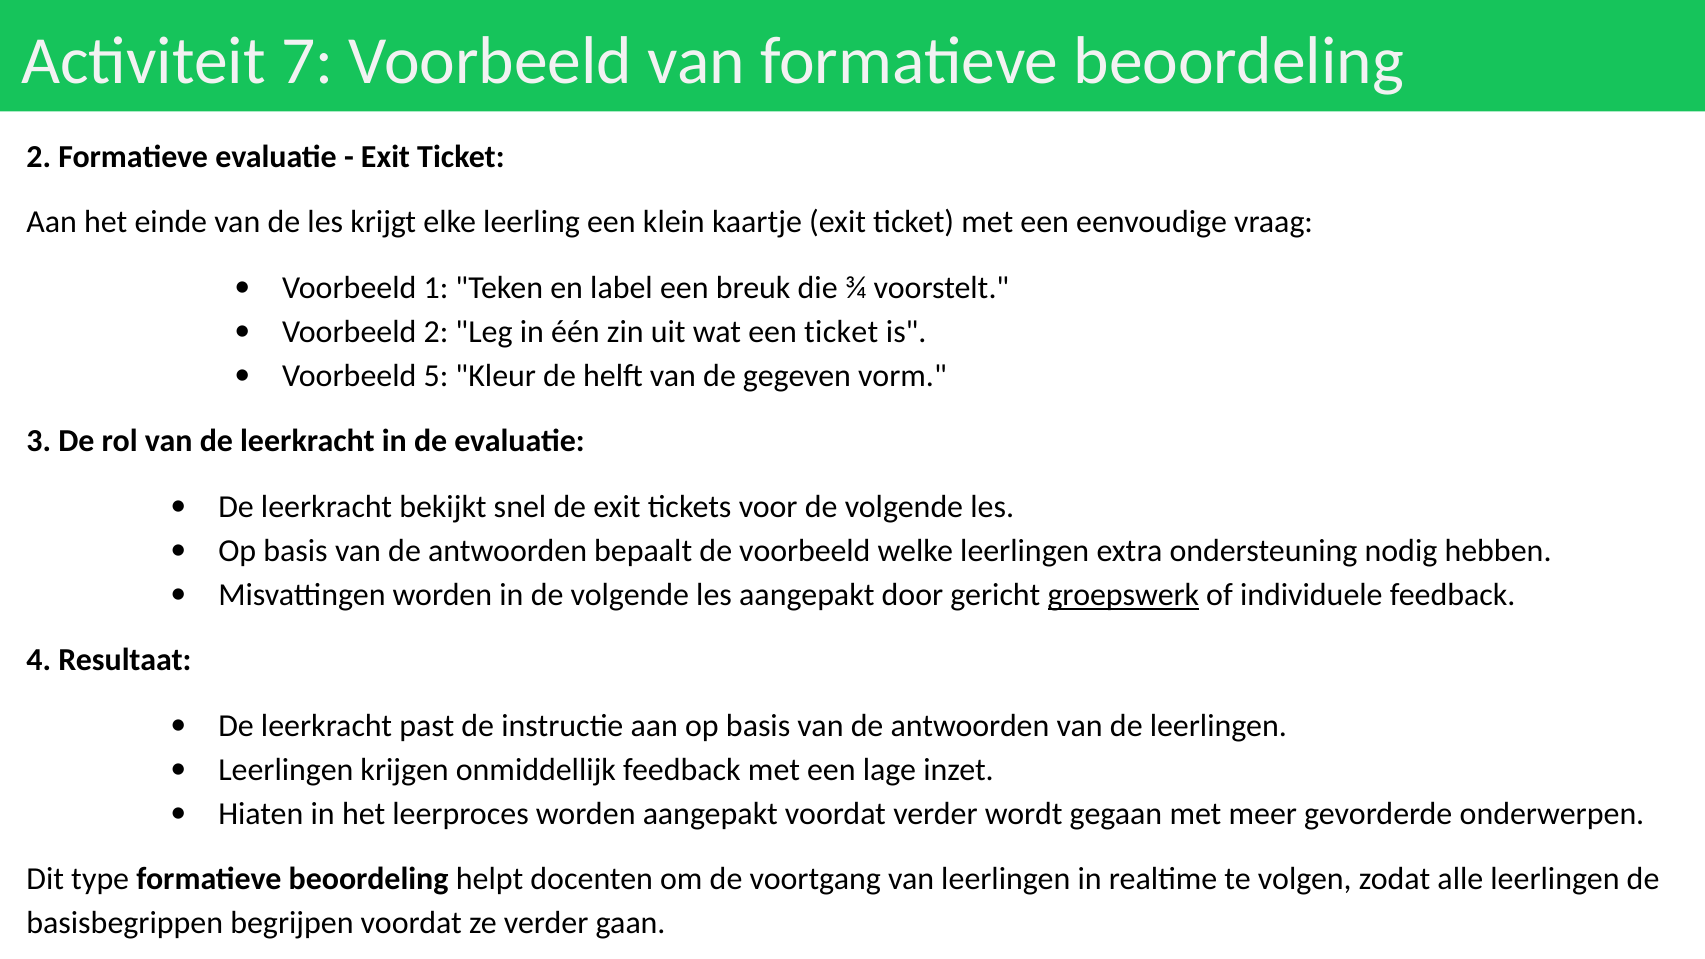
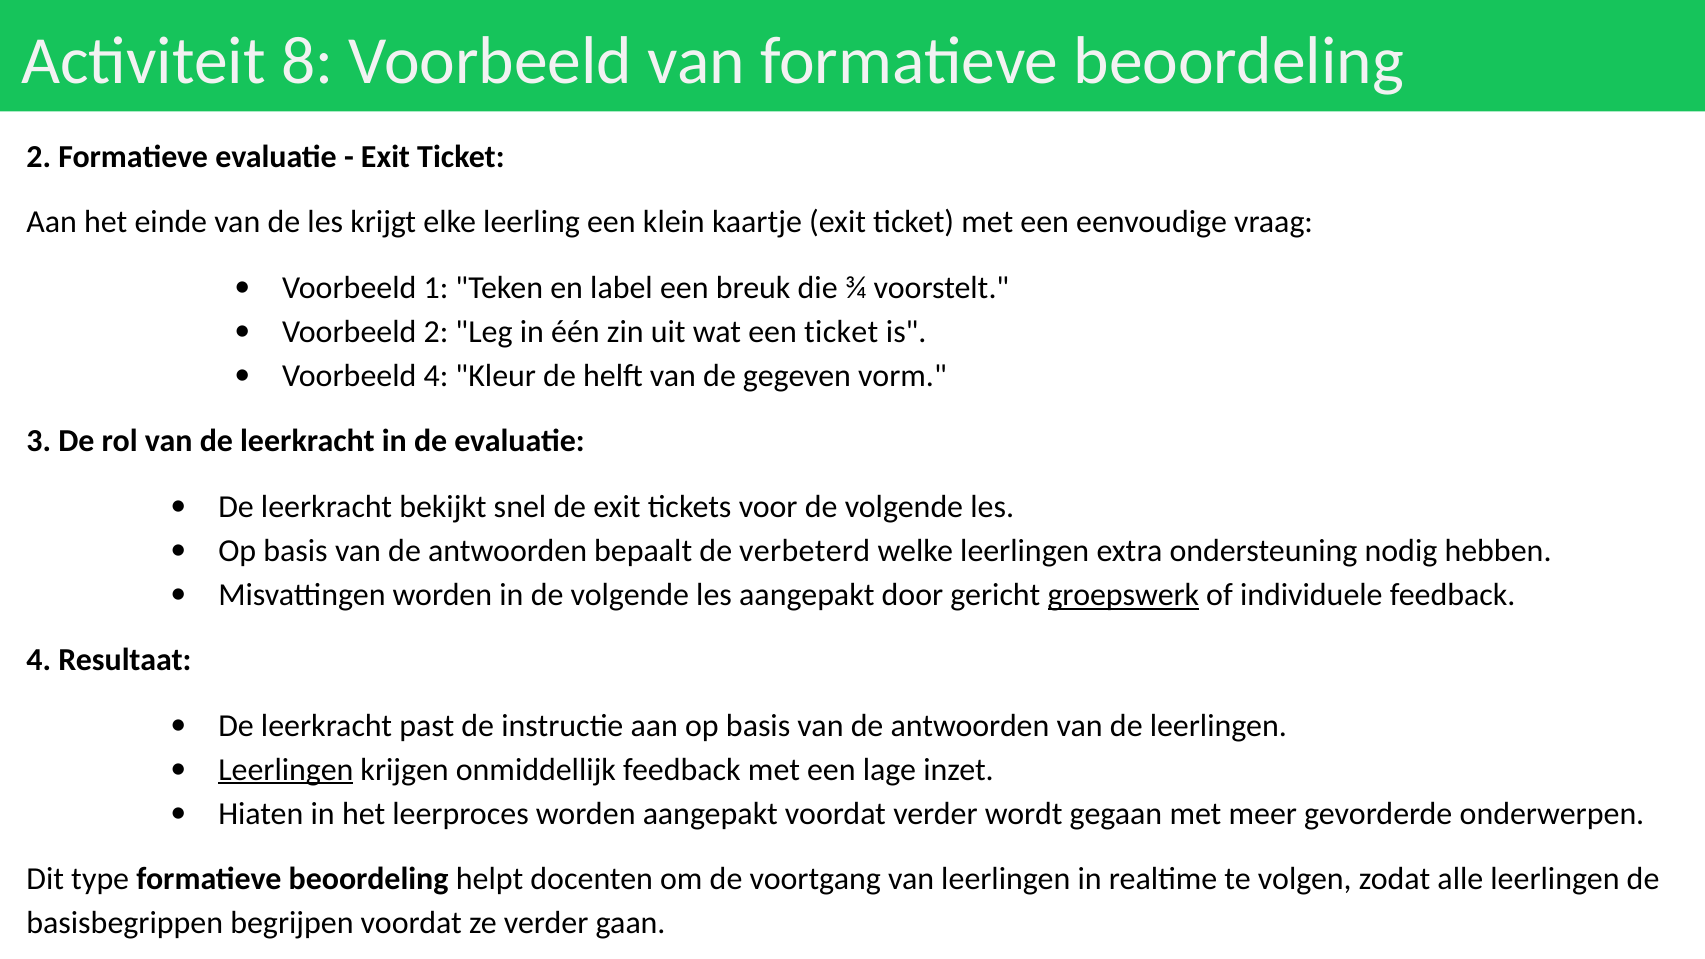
7: 7 -> 8 (307, 61)
Voorbeeld 5: 5 -> 4 (436, 376)
de voorbeeld: voorbeeld -> verbeterd (805, 551)
Leerlingen underline: none -> present (286, 770)
